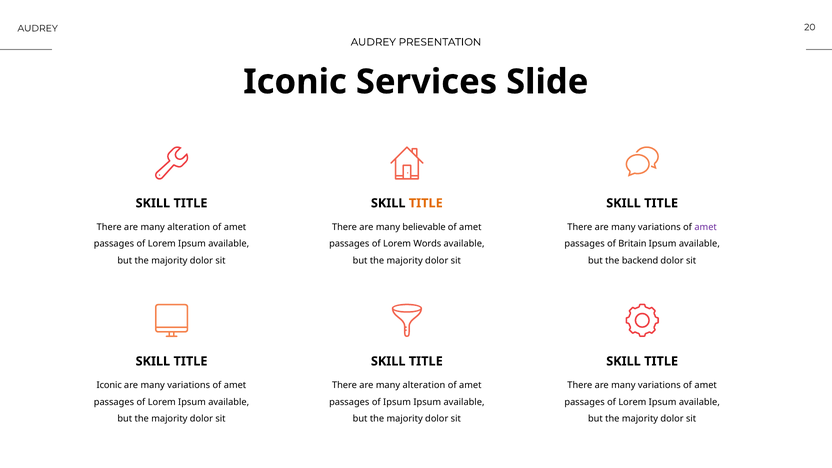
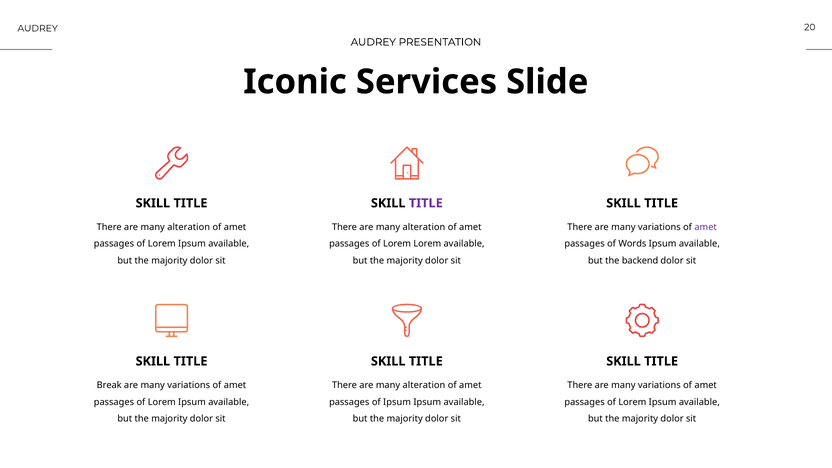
TITLE colour: orange -> purple (426, 203)
believable: believable -> alteration (424, 227)
Lorem Words: Words -> Lorem (427, 244)
Britain: Britain -> Words (632, 244)
Iconic: Iconic -> Break (109, 385)
